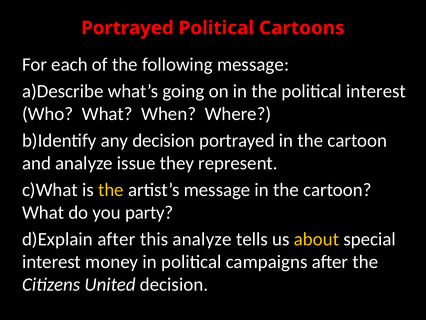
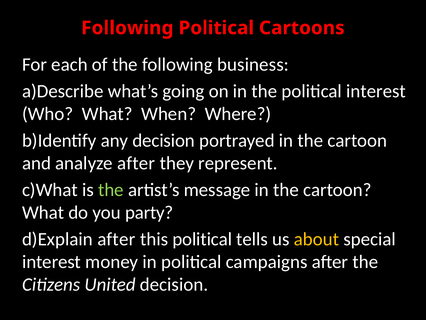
Portrayed: Portrayed -> Following (127, 28)
following message: message -> business (253, 65)
analyze issue: issue -> after (136, 163)
the colour: yellow -> light green (111, 190)
this analyze: analyze -> political (202, 239)
